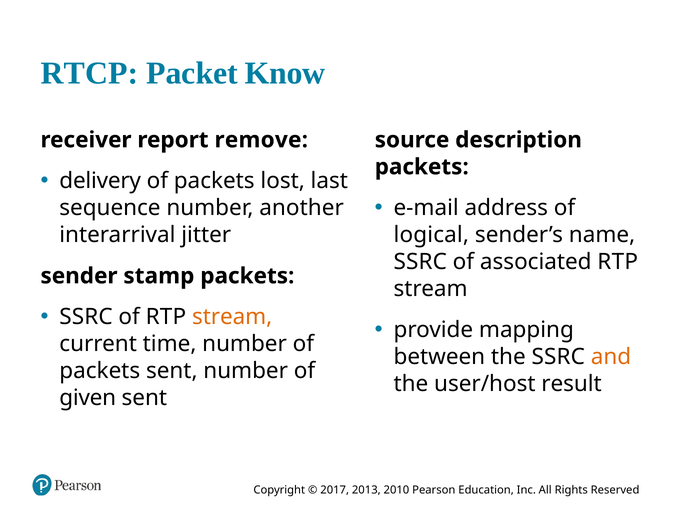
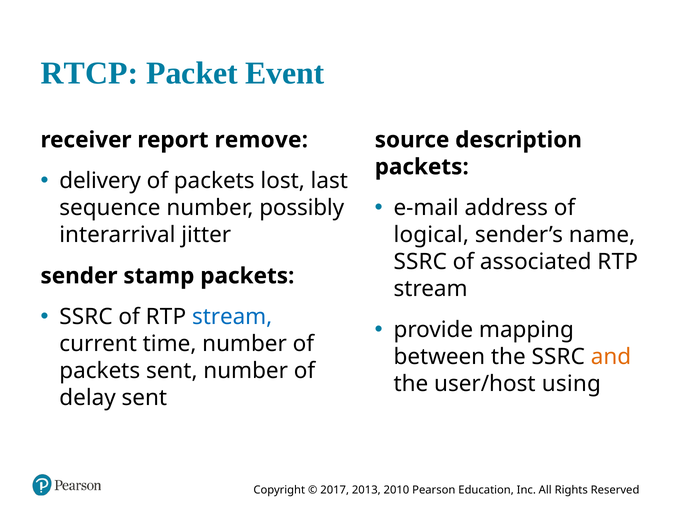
Know: Know -> Event (285, 73)
another: another -> possibly (302, 208)
stream colour: orange -> blue (232, 317)
result: result -> using (571, 384)
given: given -> delay (88, 398)
